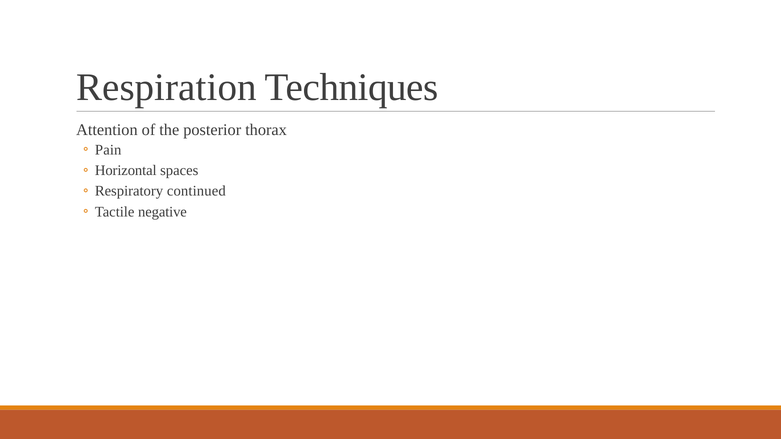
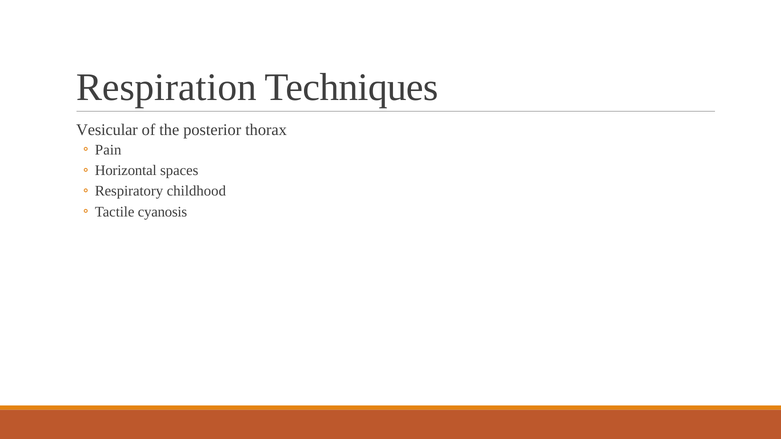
Attention: Attention -> Vesicular (107, 130)
continued: continued -> childhood (196, 191)
negative: negative -> cyanosis (162, 212)
